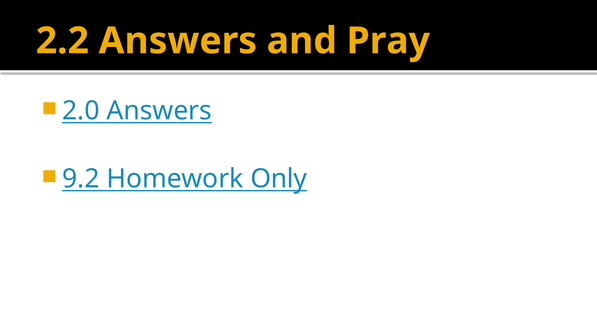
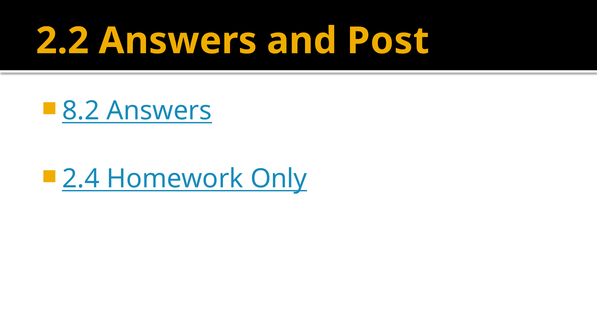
Pray: Pray -> Post (388, 41)
2.0: 2.0 -> 8.2 (81, 111)
9.2: 9.2 -> 2.4 (81, 179)
